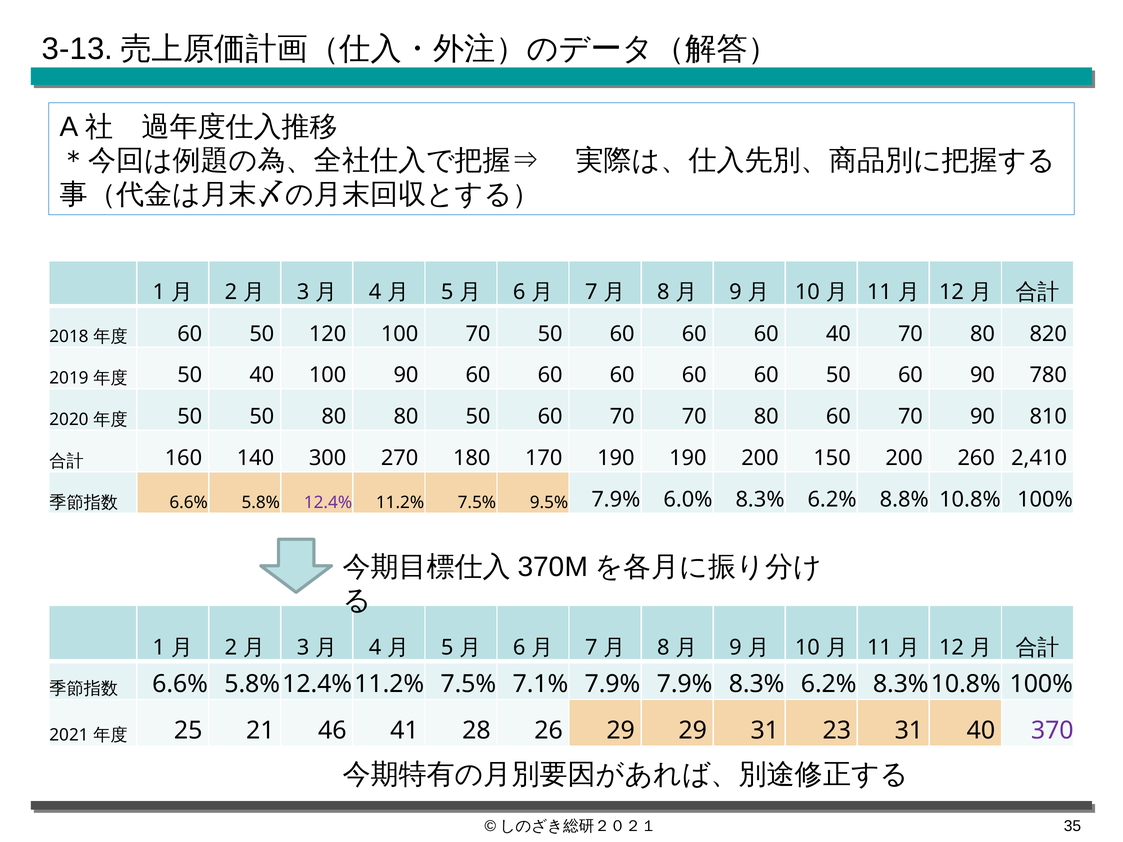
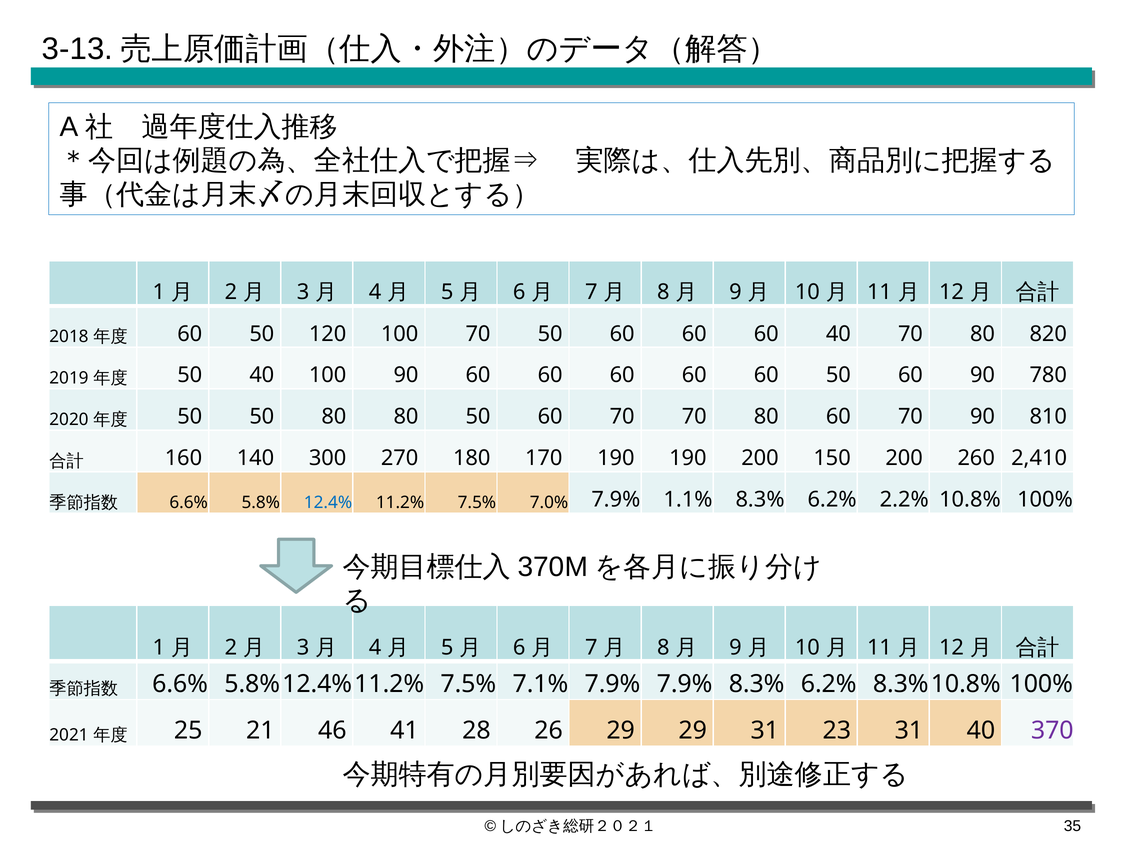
12.4% colour: purple -> blue (328, 503)
9.5%: 9.5% -> 7.0% (549, 503)
6.0%: 6.0% -> 1.1% (688, 500)
8.8%: 8.8% -> 2.2% (904, 500)
